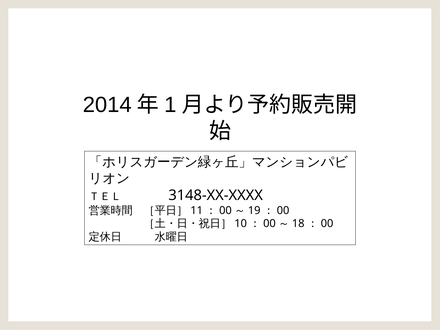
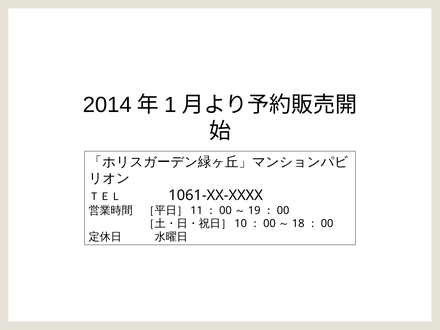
3148-XX-XXXX: 3148-XX-XXXX -> 1061-XX-XXXX (216, 195)
